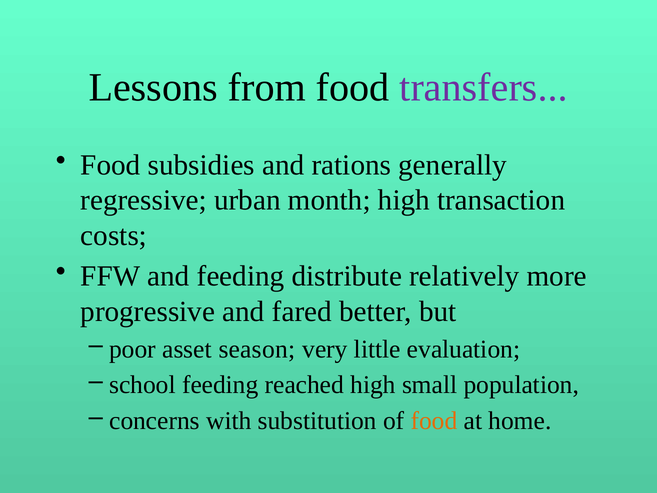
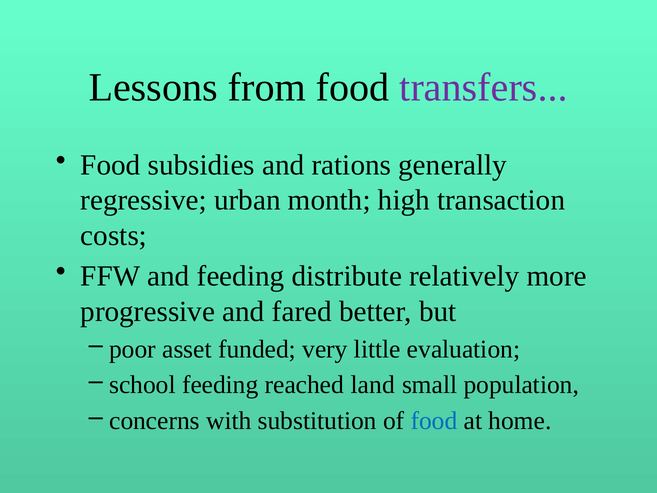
season: season -> funded (257, 349)
reached high: high -> land (373, 385)
food colour: orange -> blue (434, 421)
